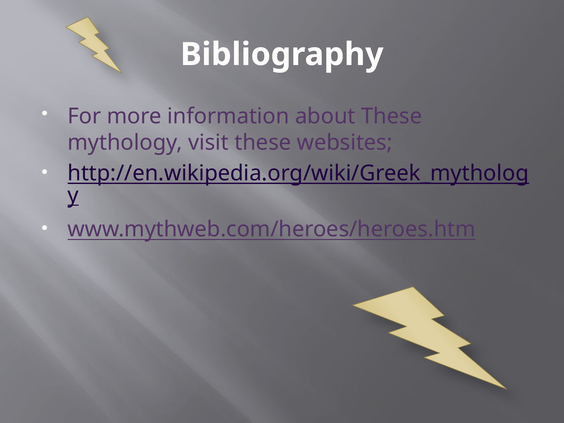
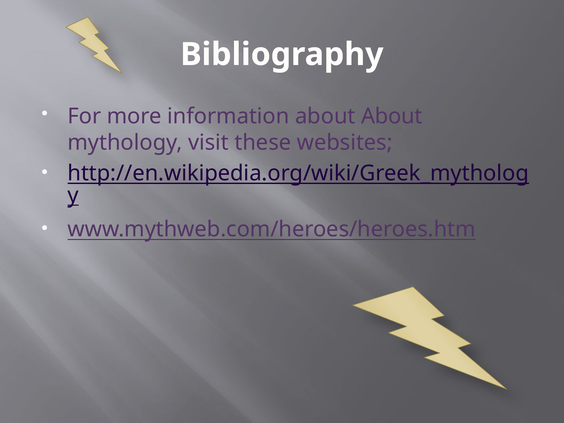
about These: These -> About (392, 116)
